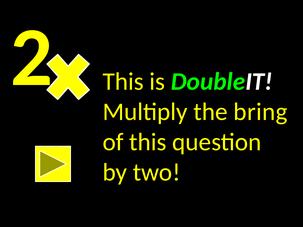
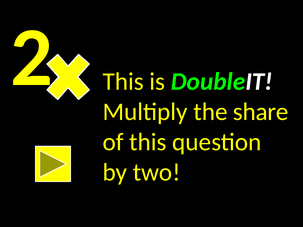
bring: bring -> share (261, 112)
